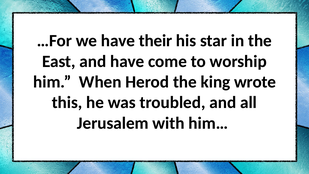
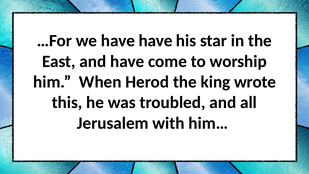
have their: their -> have (155, 41)
